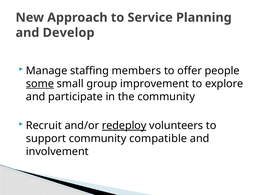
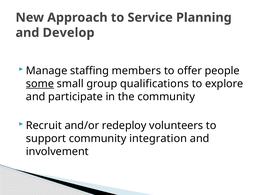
improvement: improvement -> qualifications (155, 84)
redeploy underline: present -> none (124, 126)
compatible: compatible -> integration (158, 139)
